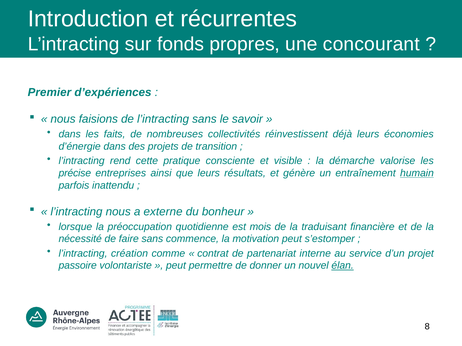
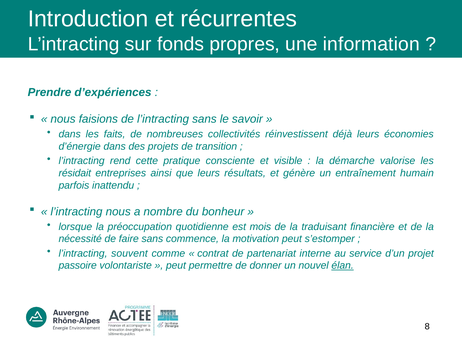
concourant: concourant -> information (371, 44)
Premier: Premier -> Prendre (50, 92)
précise: précise -> résidait (75, 173)
humain underline: present -> none (417, 173)
externe: externe -> nombre (163, 212)
création: création -> souvent (129, 254)
